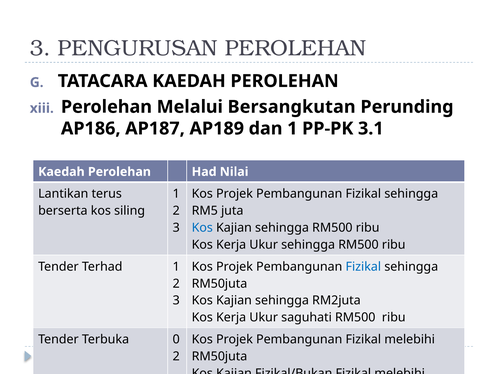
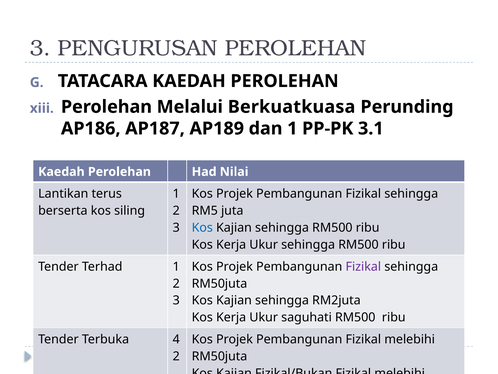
Bersangkutan: Bersangkutan -> Berkuatkuasa (292, 107)
Fizikal colour: blue -> purple (363, 266)
0: 0 -> 4 (176, 339)
